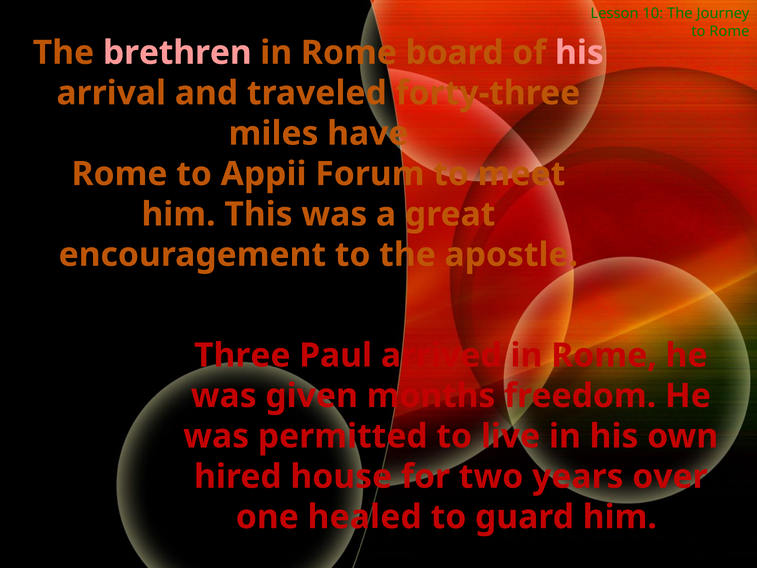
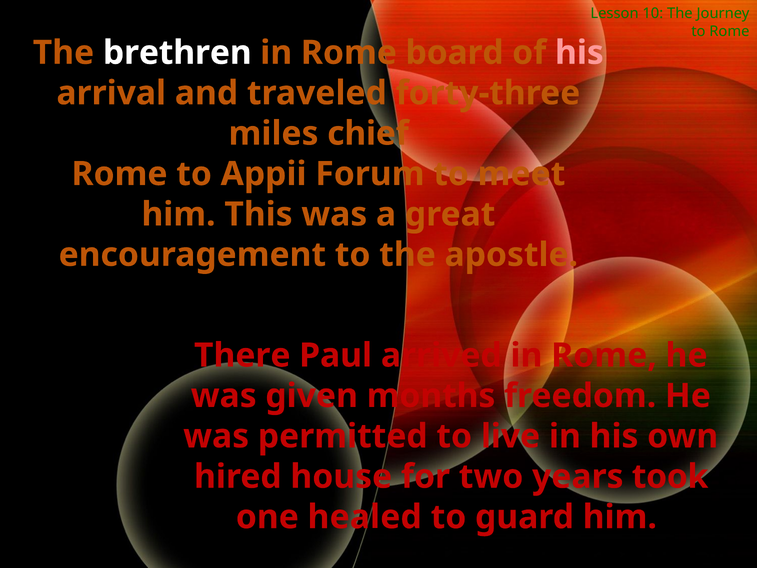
brethren colour: pink -> white (177, 53)
have: have -> chief (368, 134)
Three: Three -> There (242, 355)
over: over -> took (670, 476)
